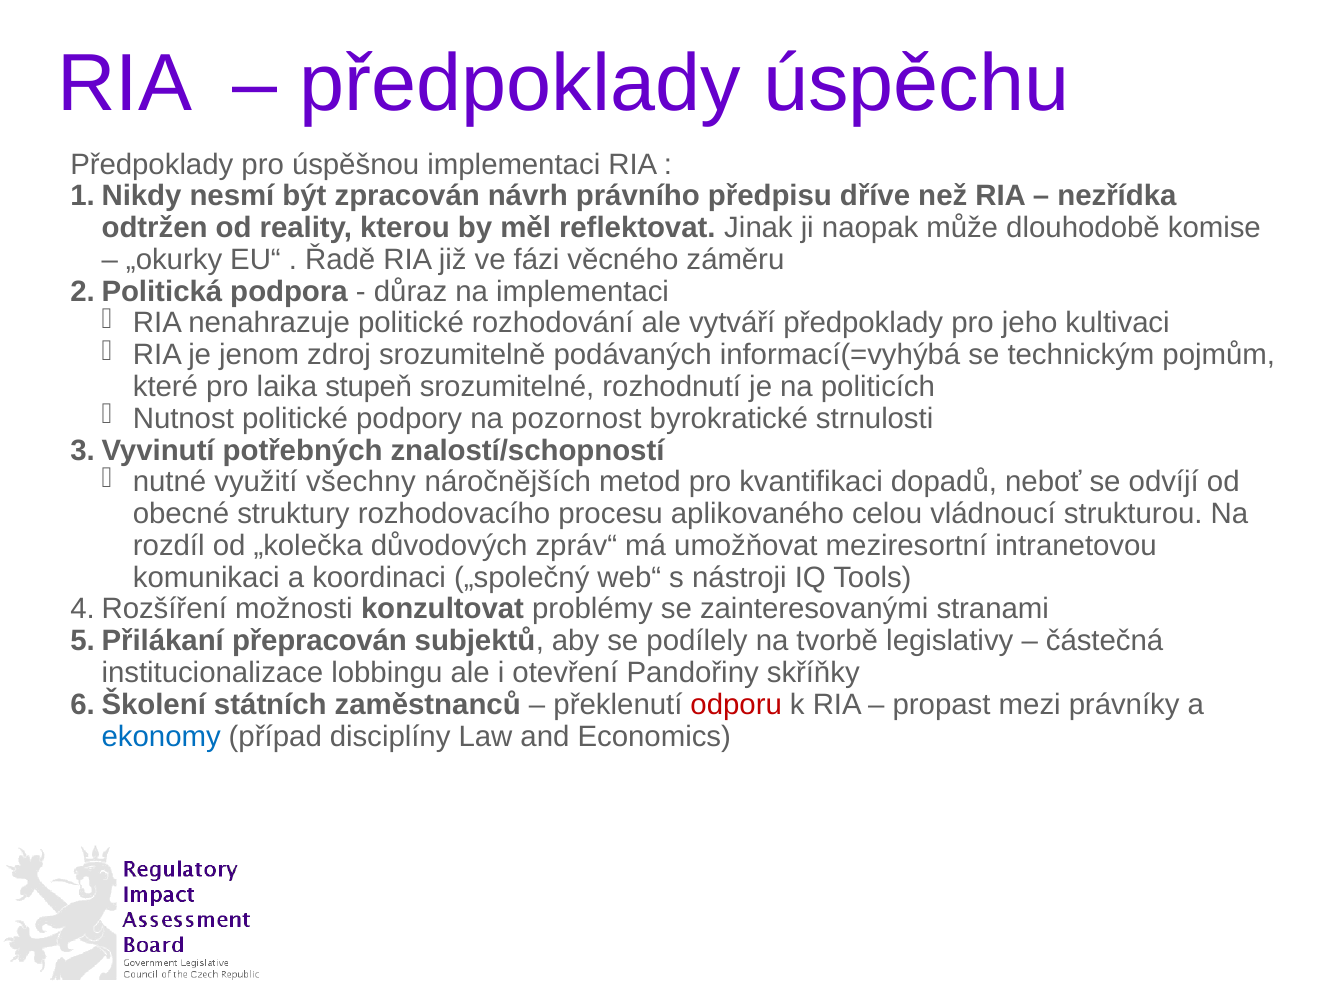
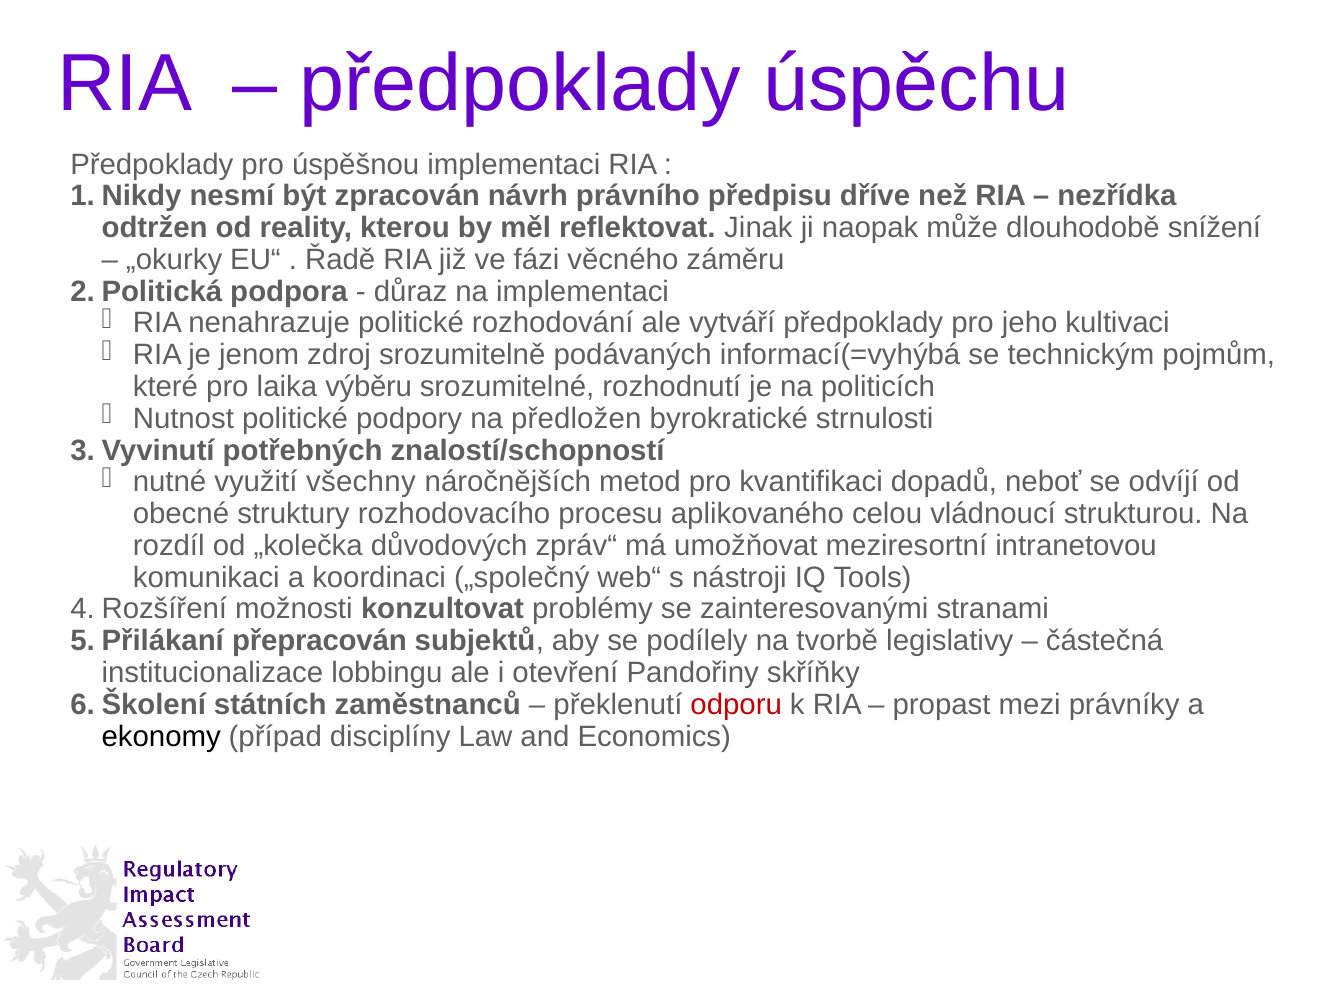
komise: komise -> snížení (1215, 228)
stupeň: stupeň -> výběru (369, 387)
pozornost: pozornost -> předložen (576, 418)
ekonomy colour: blue -> black (161, 736)
